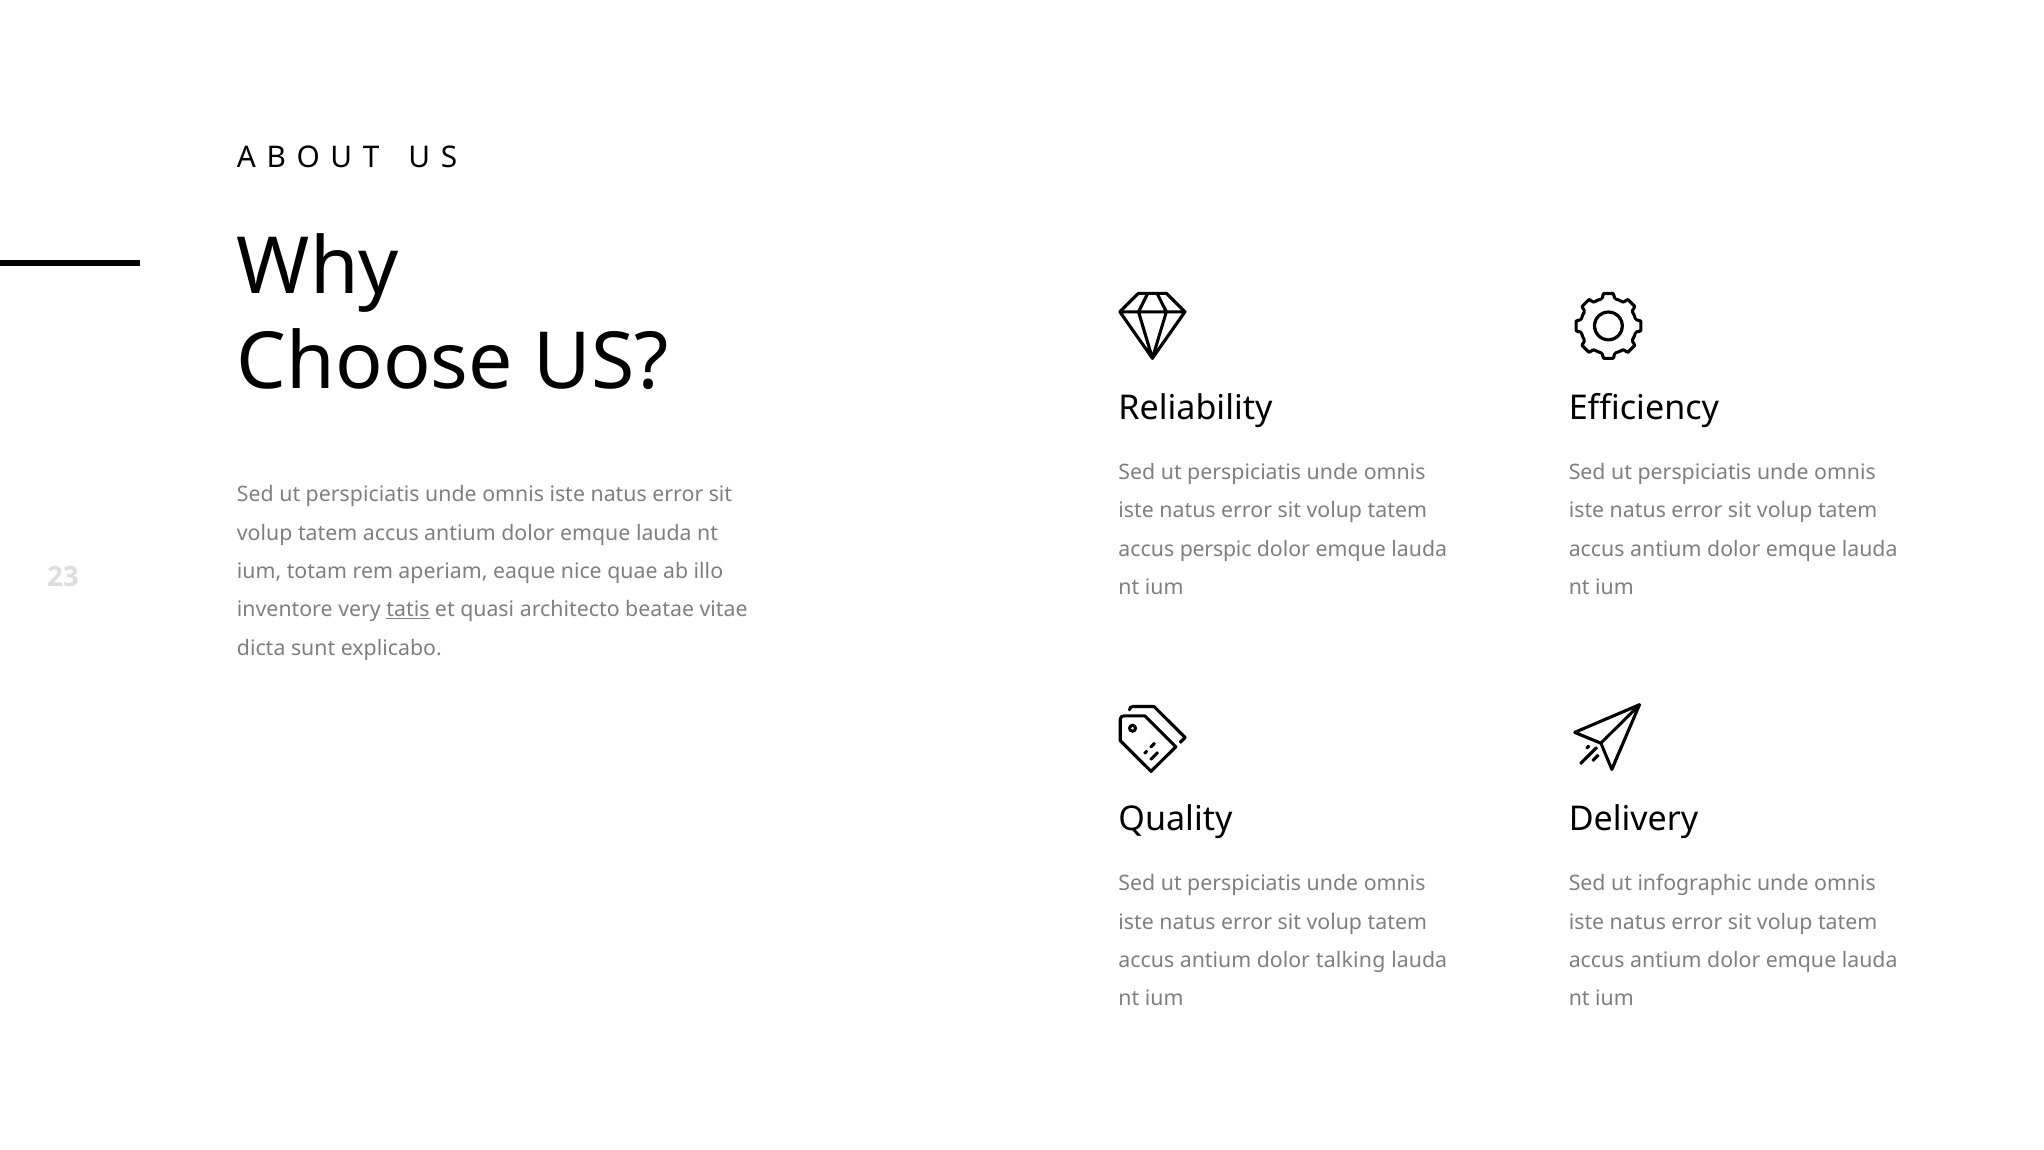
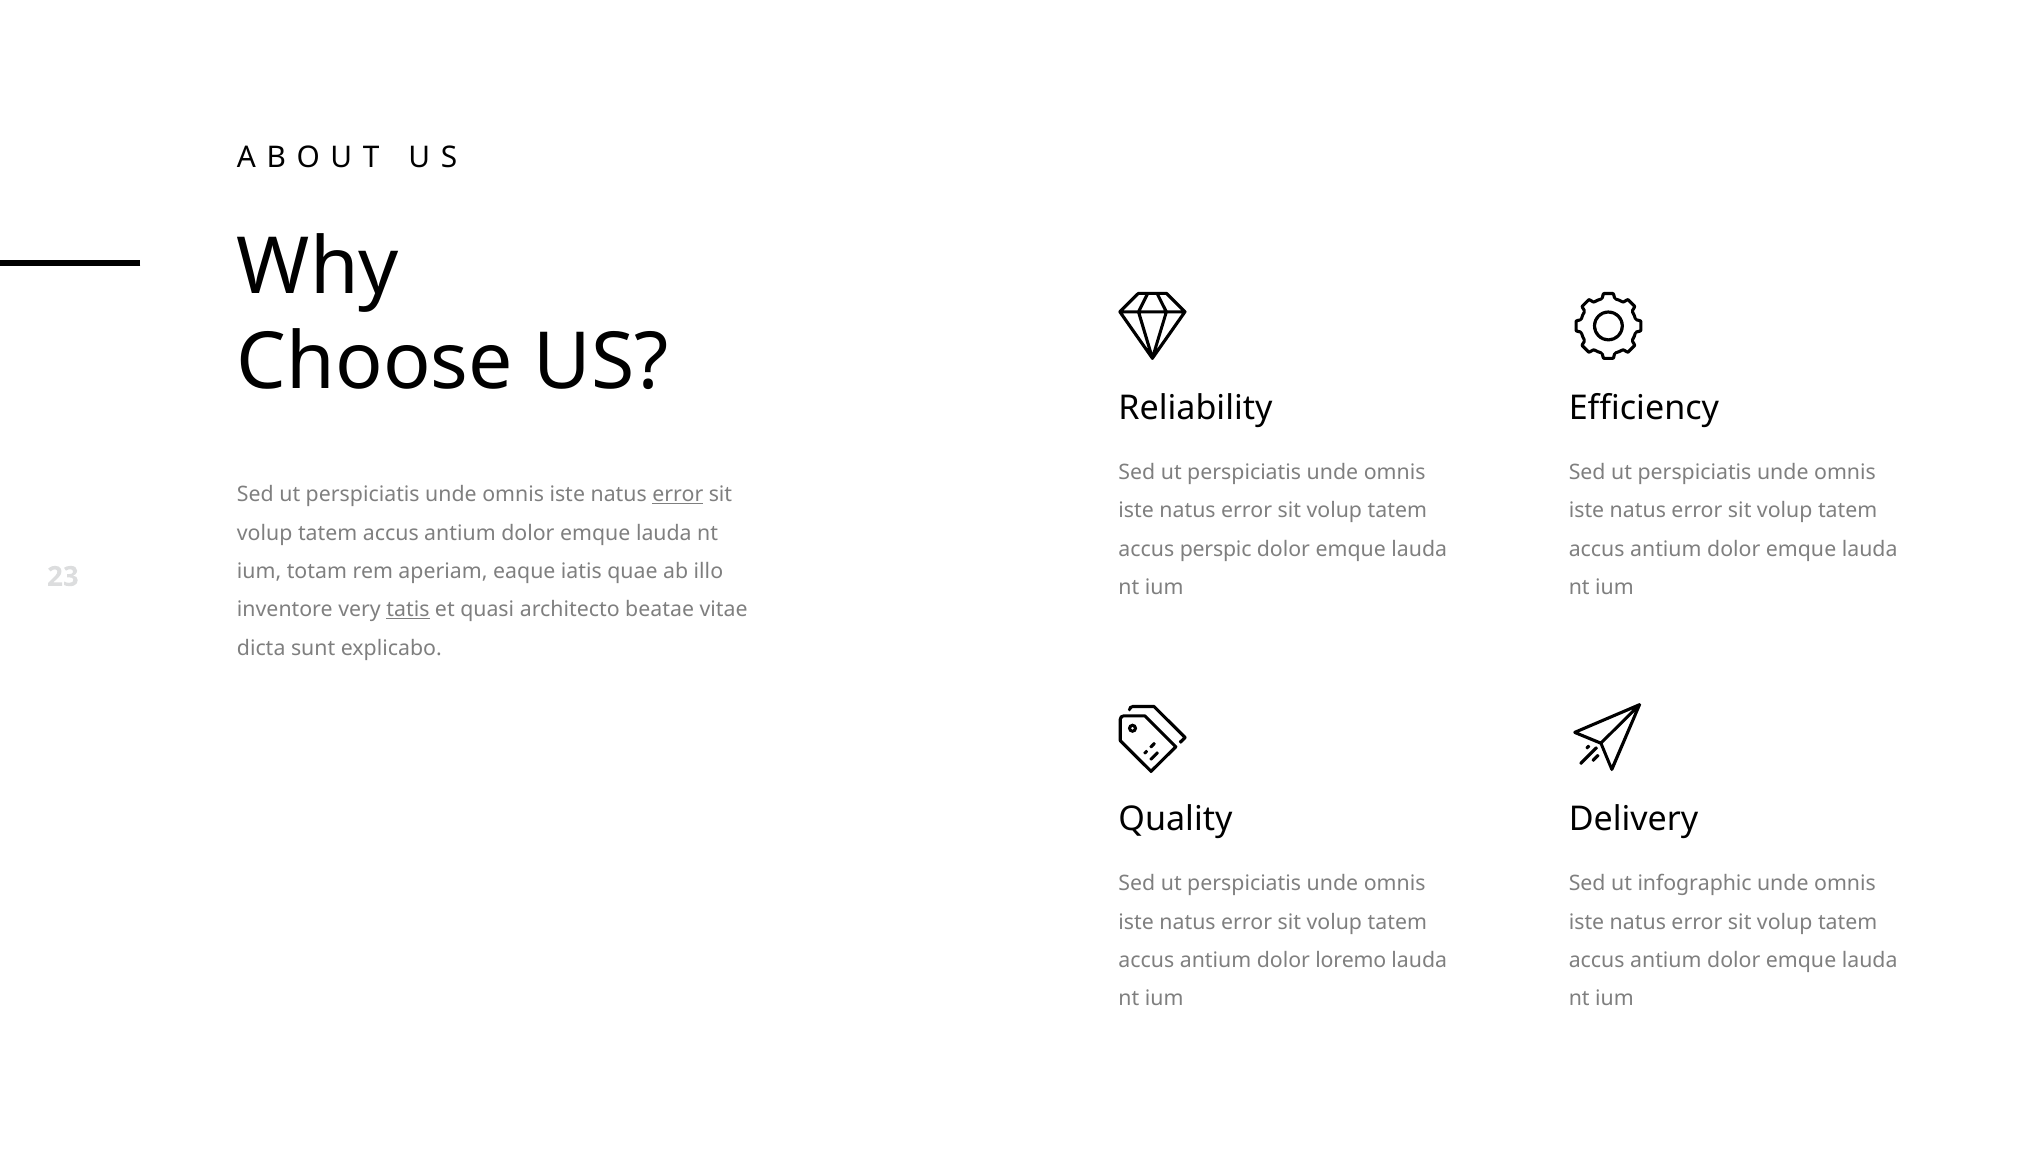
error underline: none -> present (678, 495)
nice: nice -> iatis (581, 571)
talking: talking -> loremo (1351, 960)
